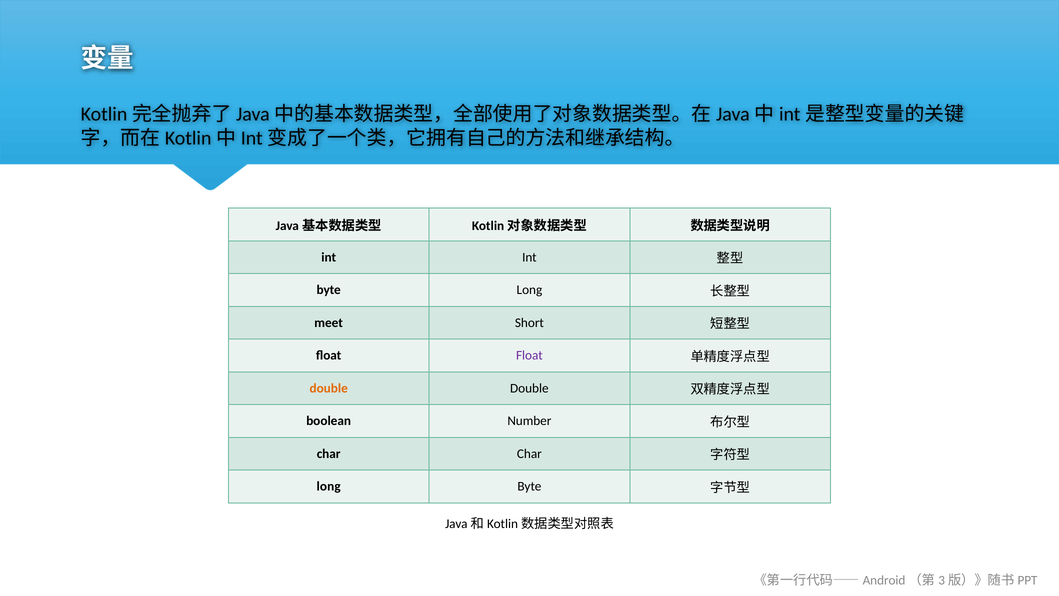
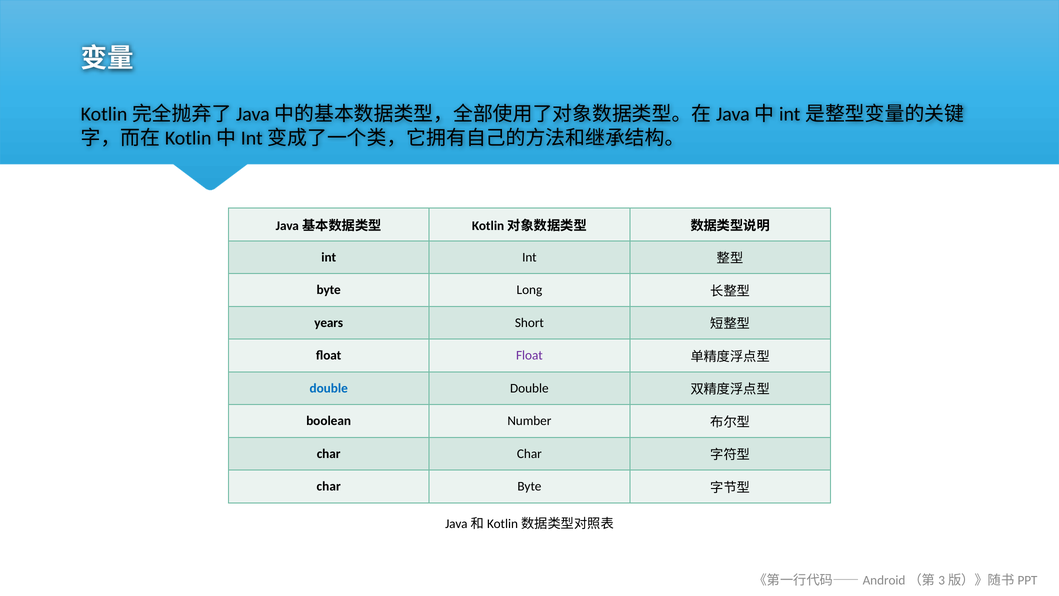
meet: meet -> years (329, 323)
double colour: orange -> blue (329, 388)
long: long -> char (329, 486)
